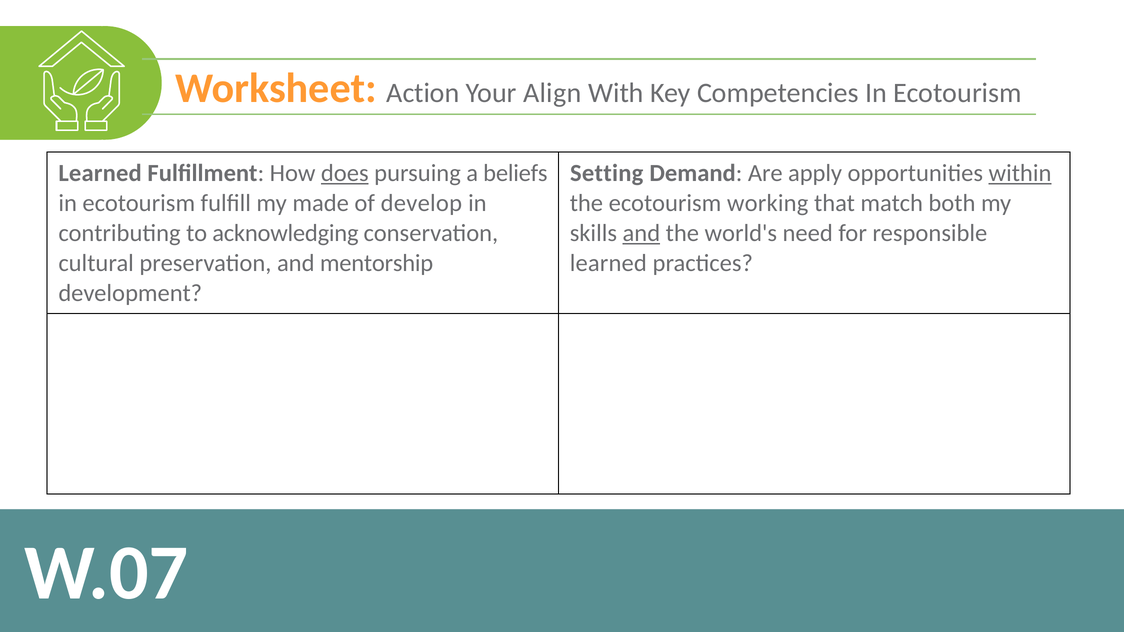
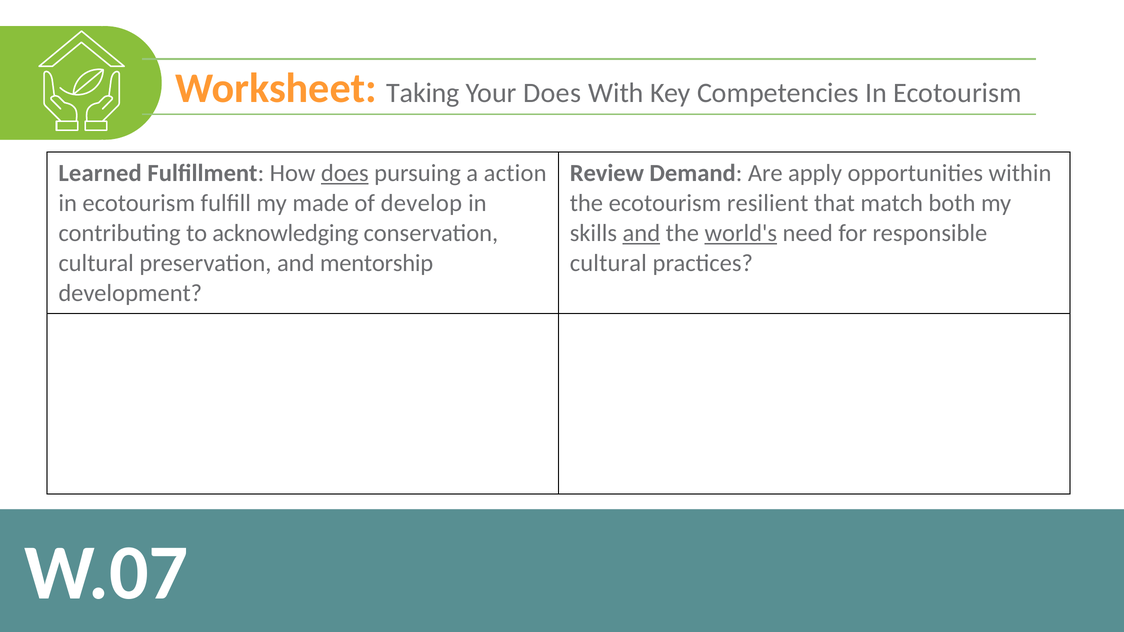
Action: Action -> Taking (423, 93)
Your Align: Align -> Does (552, 93)
beliefs: beliefs -> action (515, 173)
Setting: Setting -> Review (607, 173)
within underline: present -> none (1020, 173)
working: working -> resilient (768, 203)
world's underline: none -> present (741, 233)
learned: learned -> cultural (608, 263)
